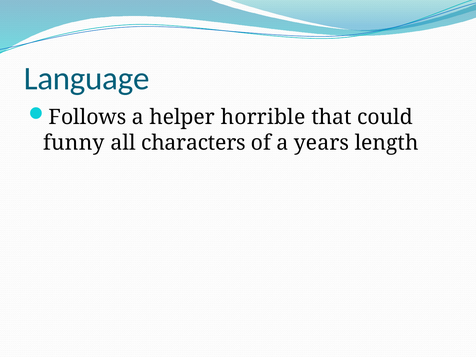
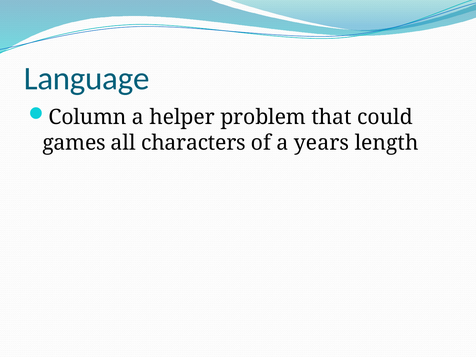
Follows: Follows -> Column (88, 117)
horrible: horrible -> problem (263, 117)
funny: funny -> games (74, 143)
